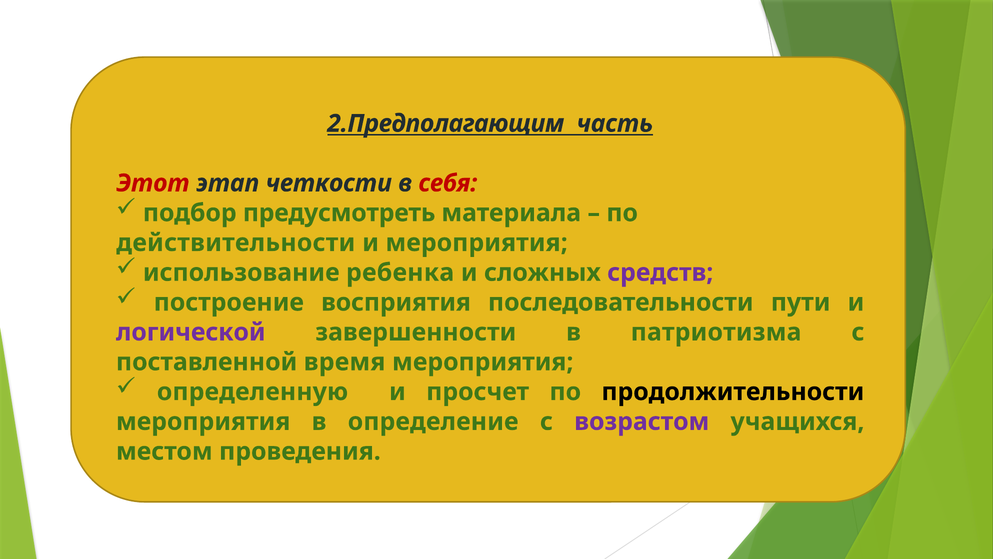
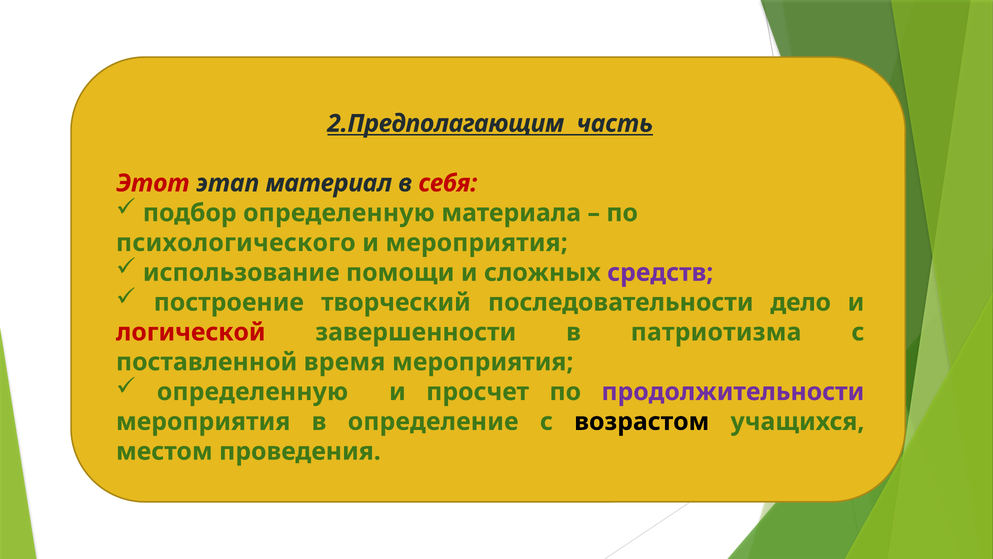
четкости: четкости -> материал (329, 183)
подбор предусмотреть: предусмотреть -> определенную (339, 213)
действительности: действительности -> психологического (236, 243)
ребенка: ребенка -> помощи (400, 272)
восприятия: восприятия -> творческий (396, 302)
пути: пути -> дело (801, 302)
логической colour: purple -> red (191, 332)
продолжительности colour: black -> purple (733, 392)
возрастом colour: purple -> black (642, 421)
